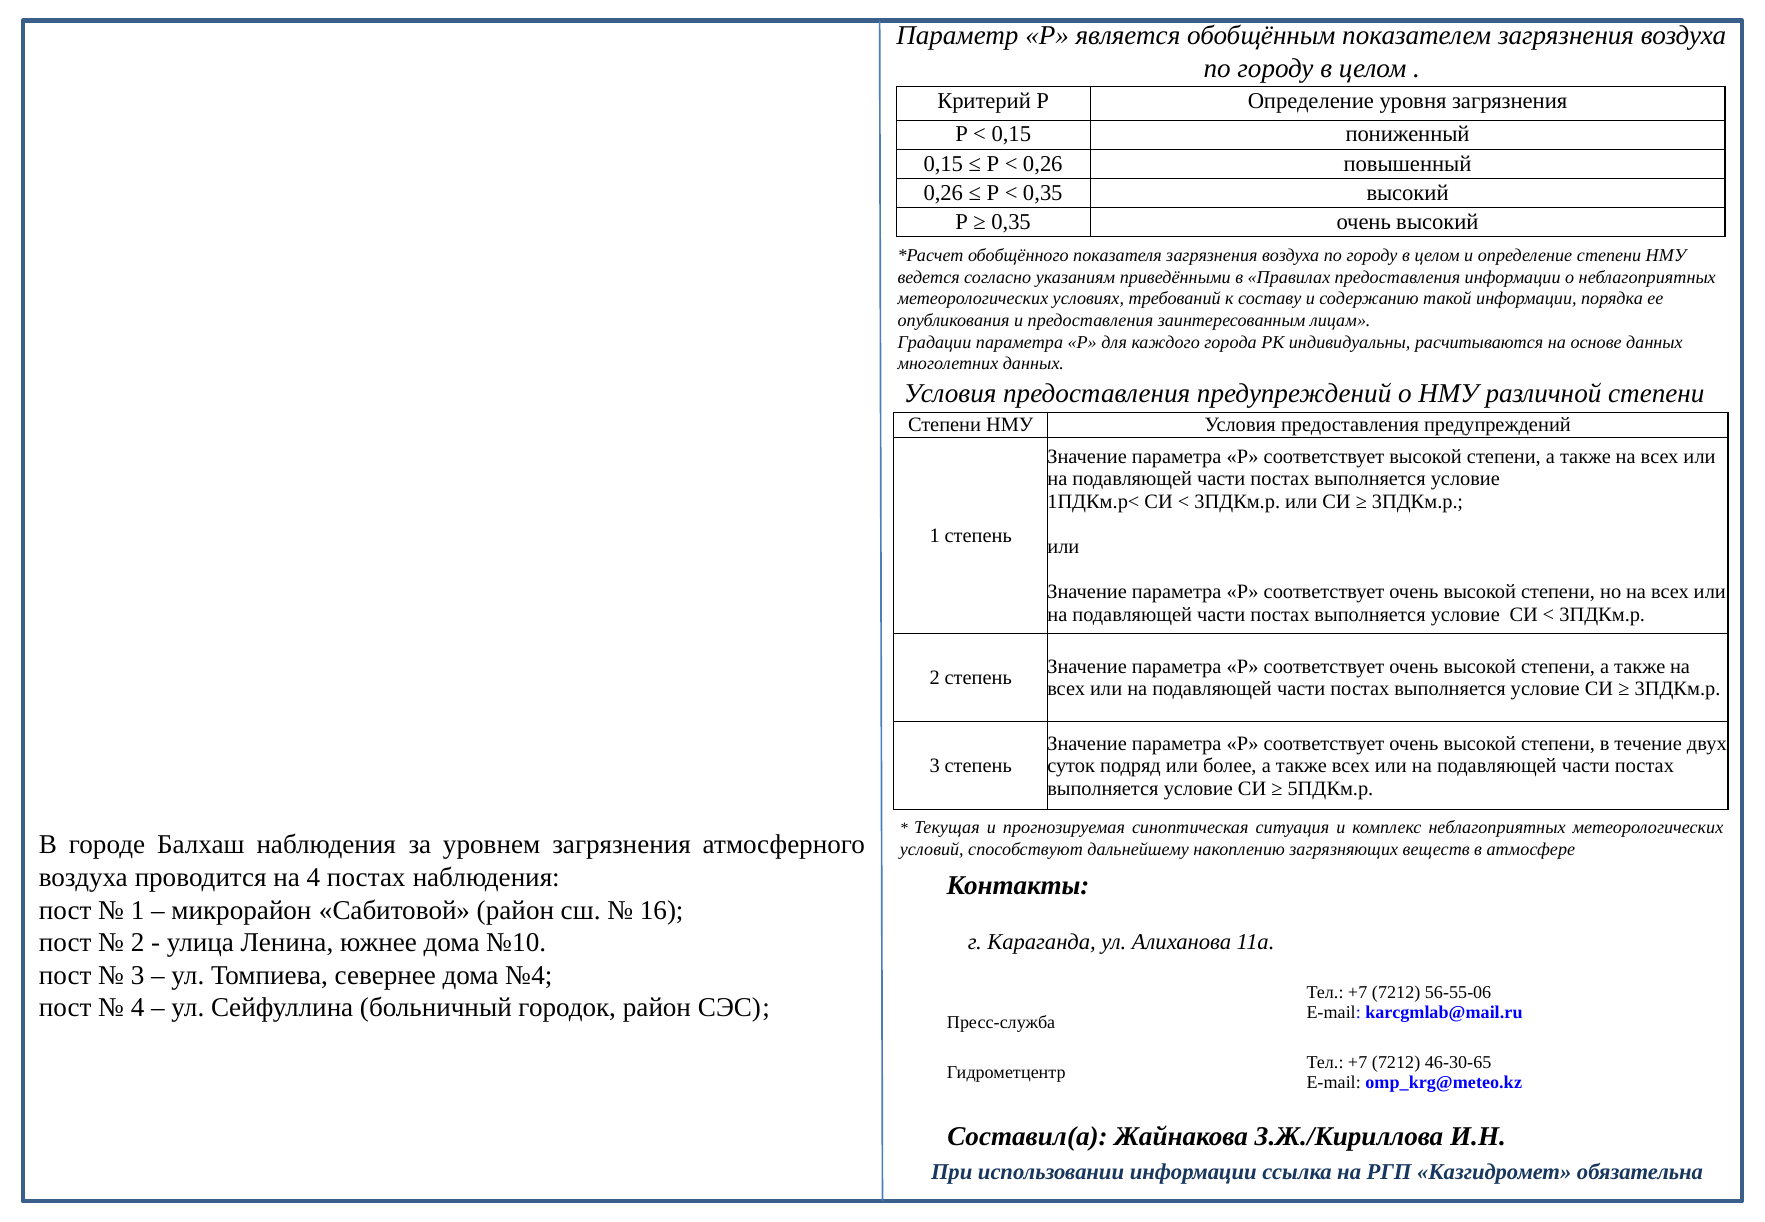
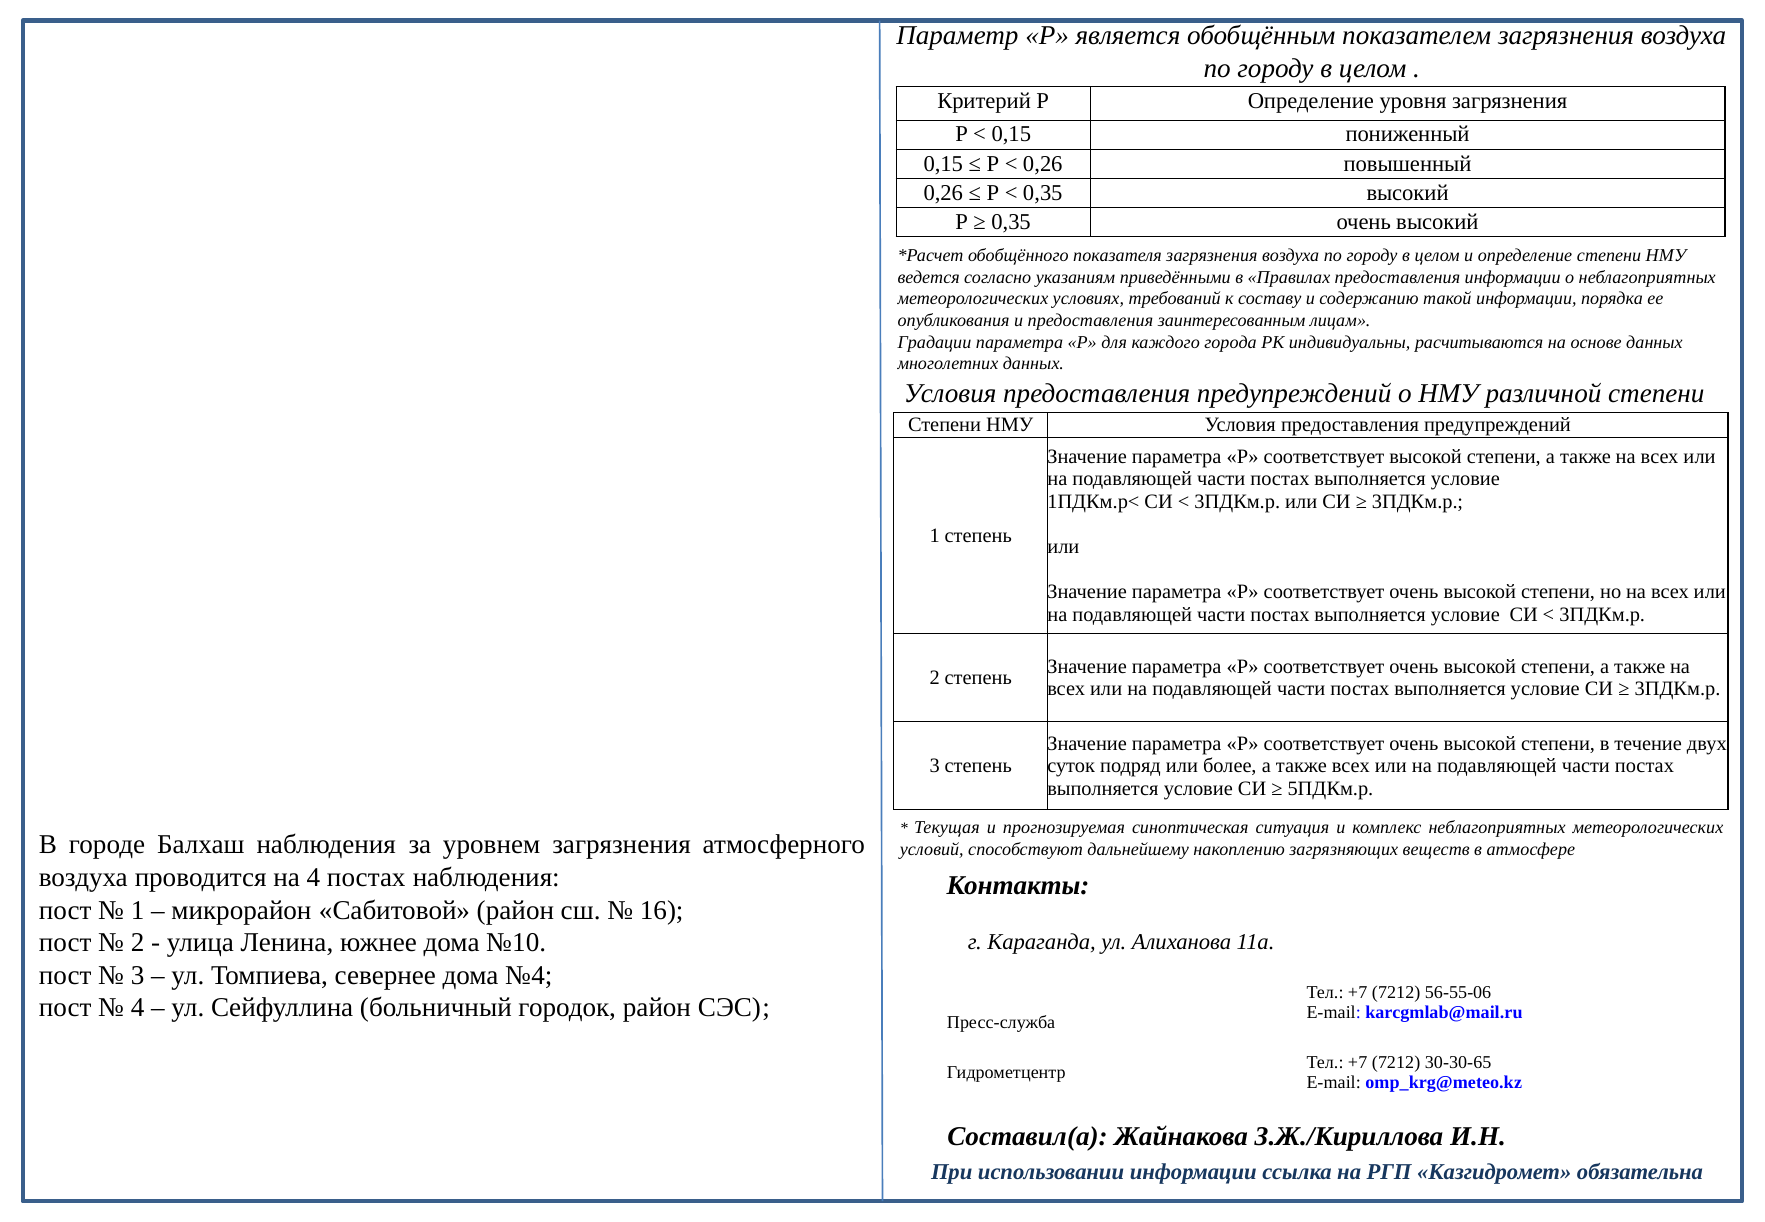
46-30-65: 46-30-65 -> 30-30-65 (1458, 1063)
